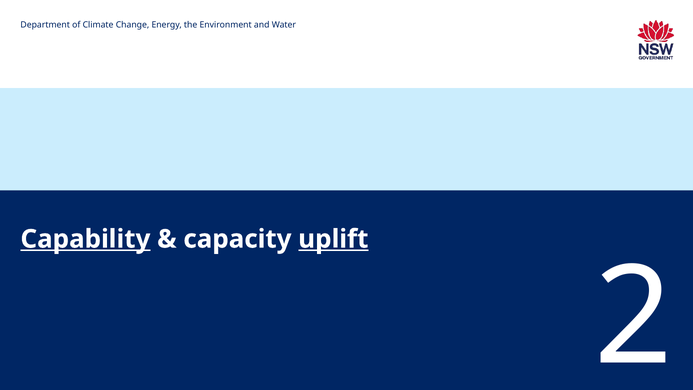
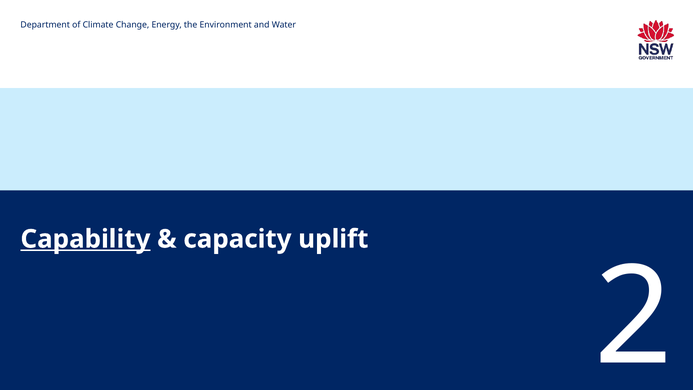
uplift underline: present -> none (333, 239)
